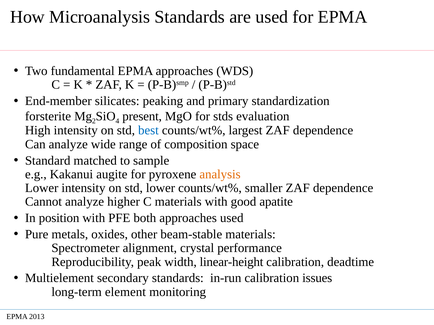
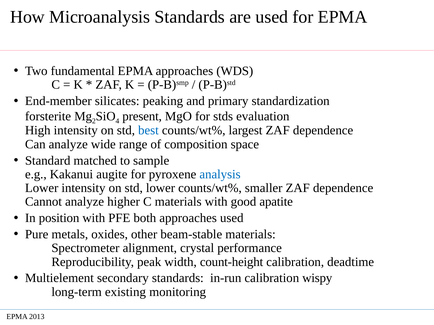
analysis colour: orange -> blue (220, 175)
linear-height: linear-height -> count-height (232, 262)
issues: issues -> wispy (317, 279)
element: element -> existing (125, 292)
